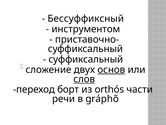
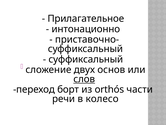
Бессуффиксный: Бессуффиксный -> Прилагательное (86, 19)
инструментом: инструментом -> интонационно (86, 29)
основ underline: present -> none (111, 69)
gráphõ: gráphõ -> колесо (102, 98)
